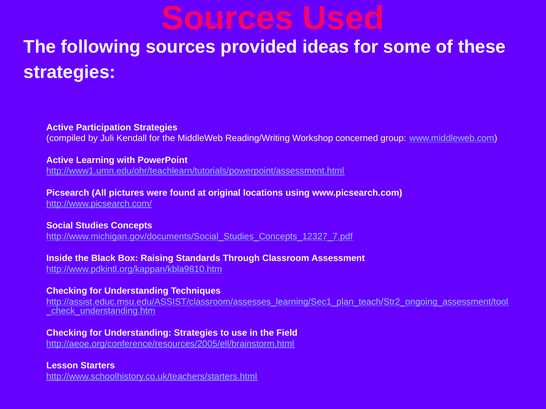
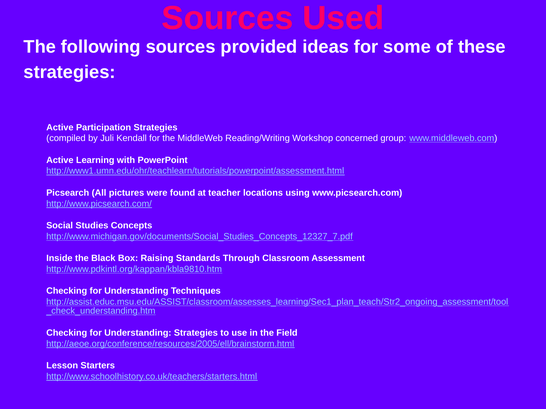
original: original -> teacher (224, 193)
